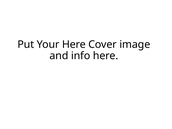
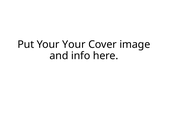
Your Here: Here -> Your (74, 44)
